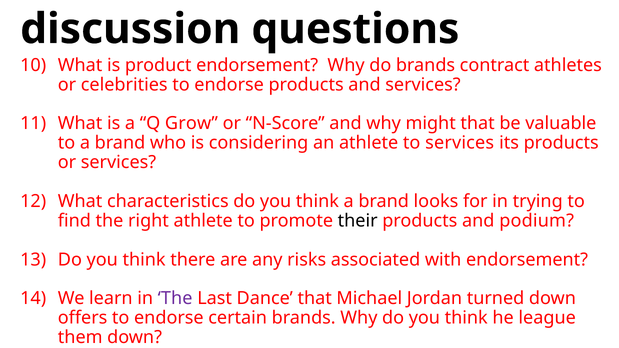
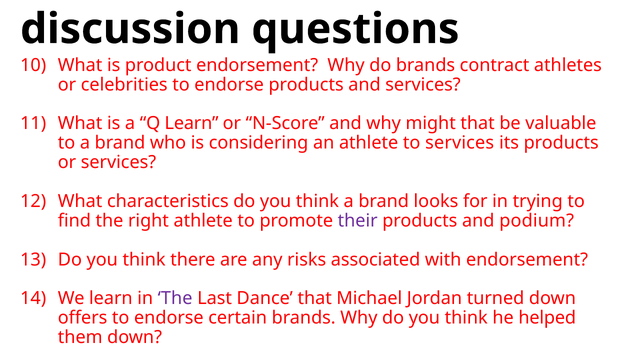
Q Grow: Grow -> Learn (192, 124)
their colour: black -> purple (358, 221)
league: league -> helped (547, 318)
